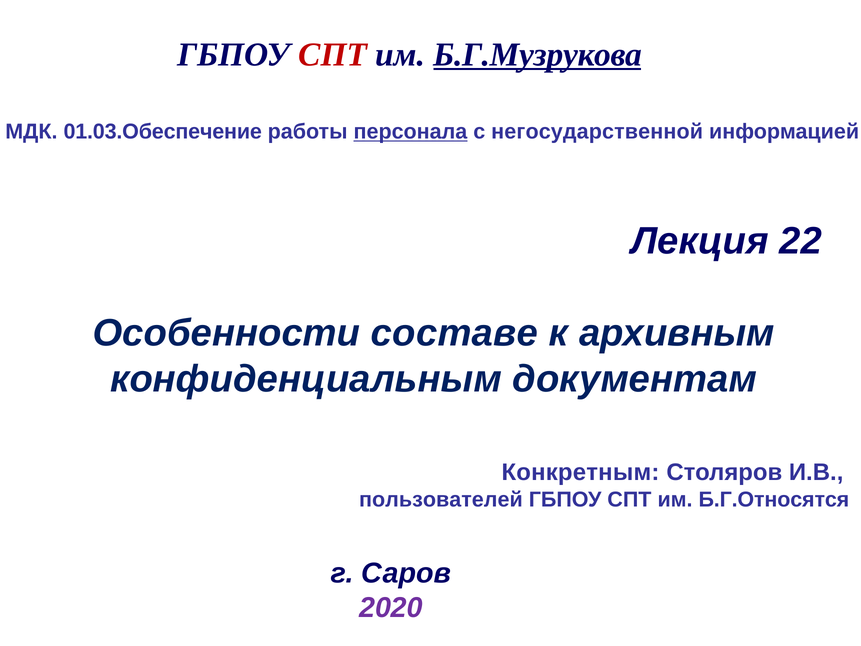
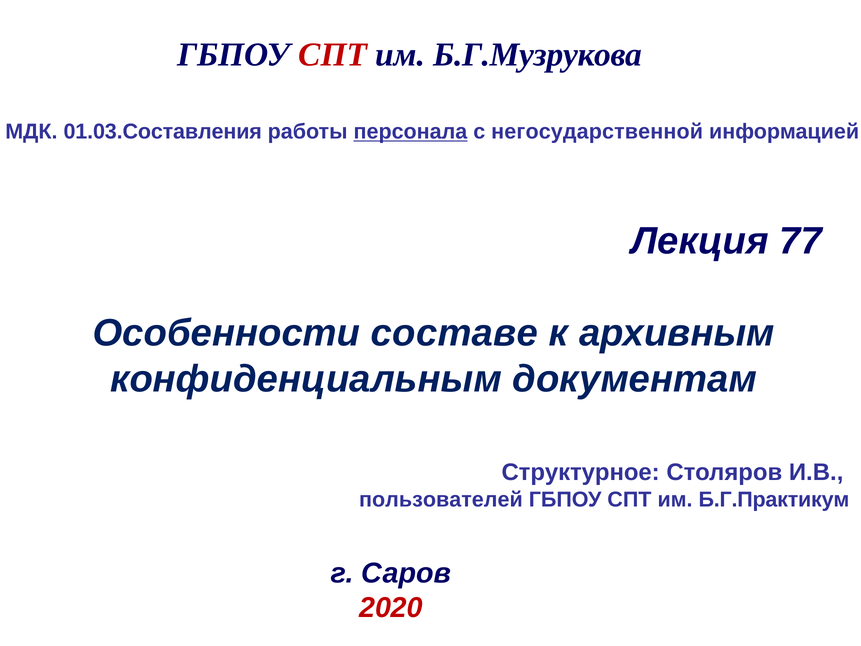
Б.Г.Музрукова underline: present -> none (538, 55)
01.03.Обеспечение: 01.03.Обеспечение -> 01.03.Составления (163, 132)
22: 22 -> 77 (801, 241)
Конкретным: Конкретным -> Структурное (581, 472)
Б.Г.Относятся: Б.Г.Относятся -> Б.Г.Практикум (774, 499)
2020 colour: purple -> red (391, 608)
